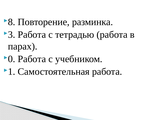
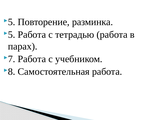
8: 8 -> 5 (12, 22)
3: 3 -> 5 (12, 35)
0: 0 -> 7 (12, 59)
1: 1 -> 8 (12, 72)
